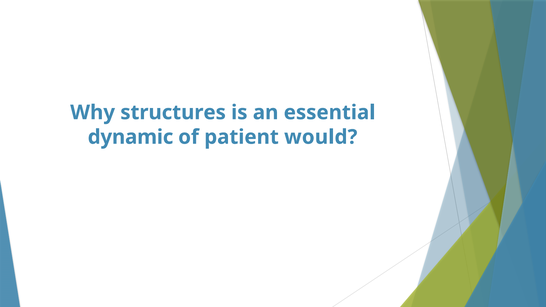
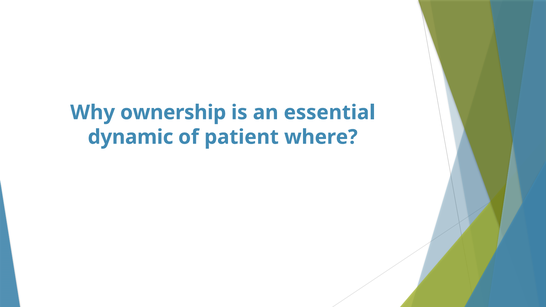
structures: structures -> ownership (173, 113)
would: would -> where (321, 137)
